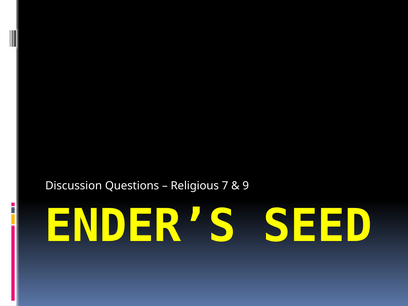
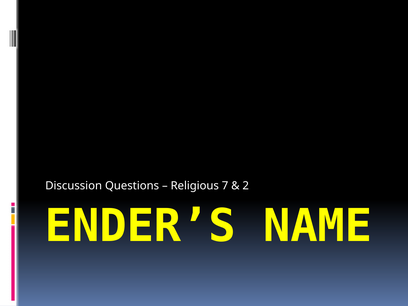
9: 9 -> 2 (246, 186)
SEED: SEED -> NAME (318, 226)
